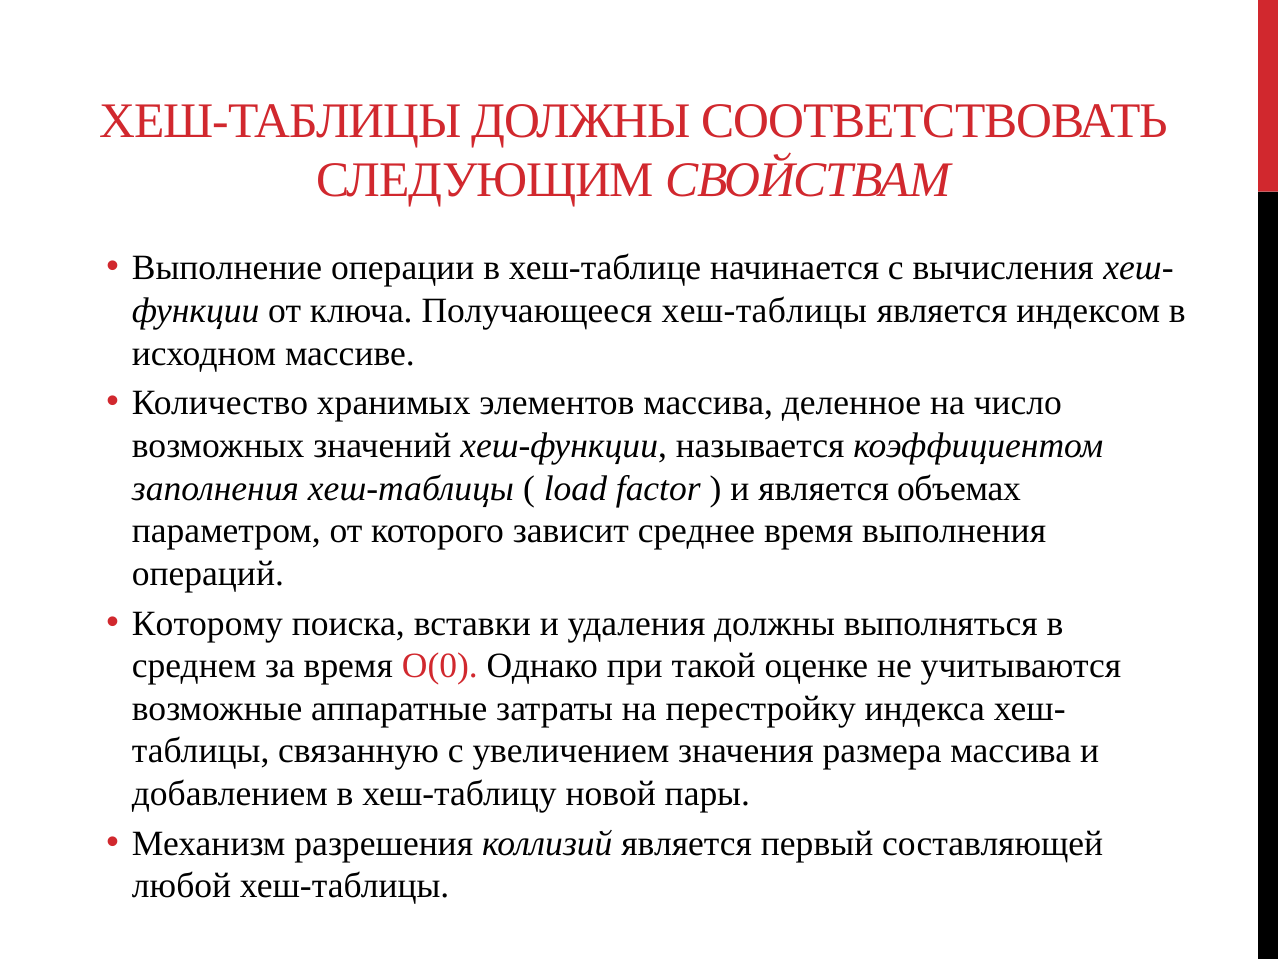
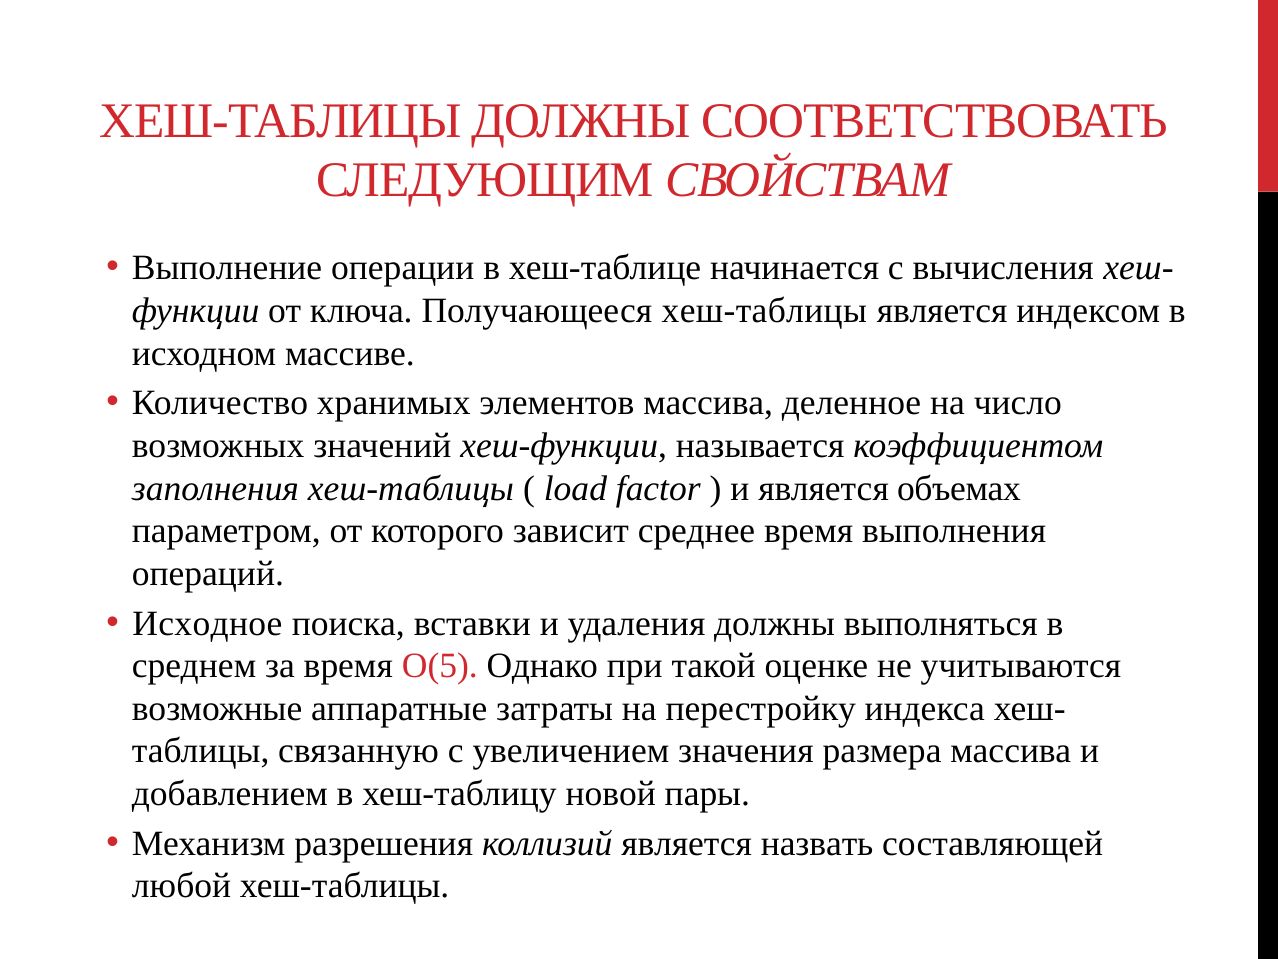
Которому: Которому -> Исходное (207, 623)
O(0: O(0 -> O(5 (440, 666)
первый: первый -> назвать (817, 843)
